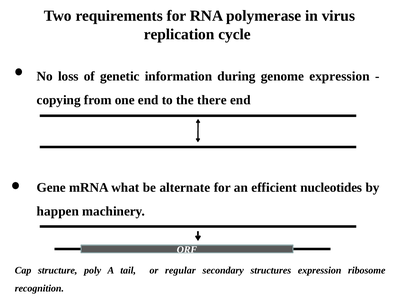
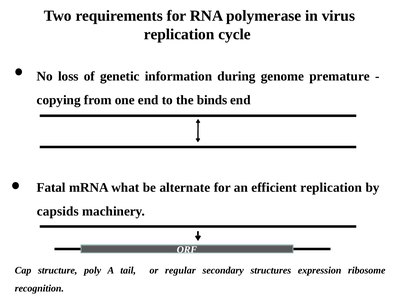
genome expression: expression -> premature (340, 76)
there: there -> binds (212, 100)
Gene: Gene -> Fatal (51, 187)
efficient nucleotides: nucleotides -> replication (331, 187)
happen: happen -> capsids (58, 211)
